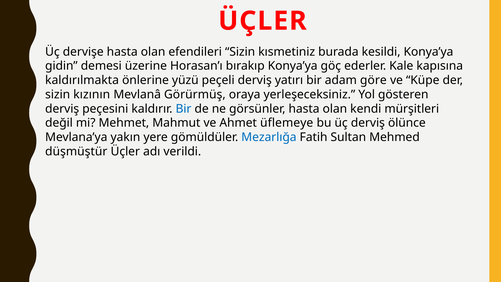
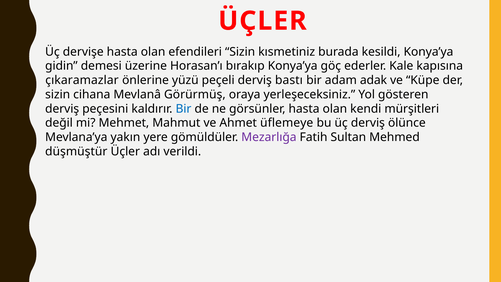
kaldırılmakta: kaldırılmakta -> çıkaramazlar (82, 80)
yatırı: yatırı -> bastı (289, 80)
göre: göre -> adak (373, 80)
kızının: kızının -> cihana (92, 94)
Mezarlığa colour: blue -> purple (269, 137)
